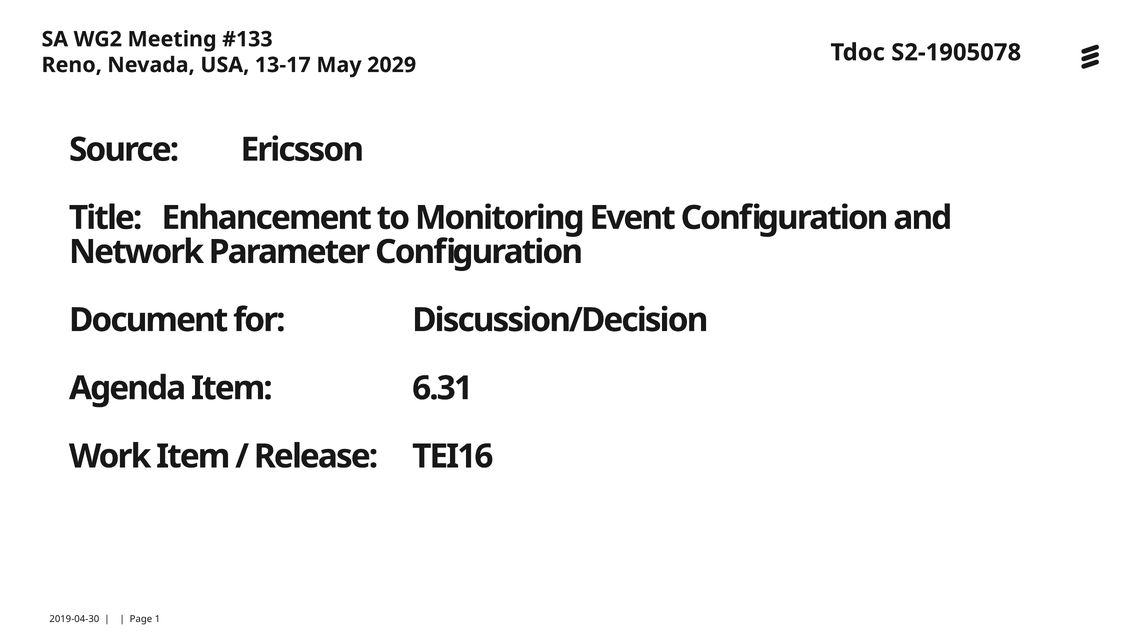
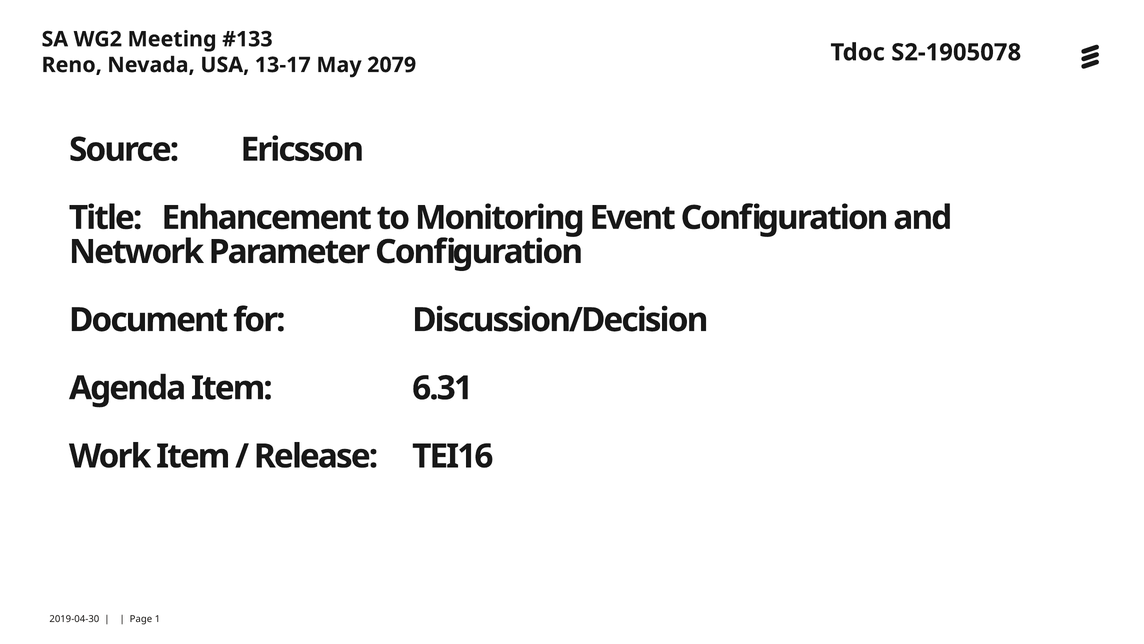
2029: 2029 -> 2079 (392, 65)
